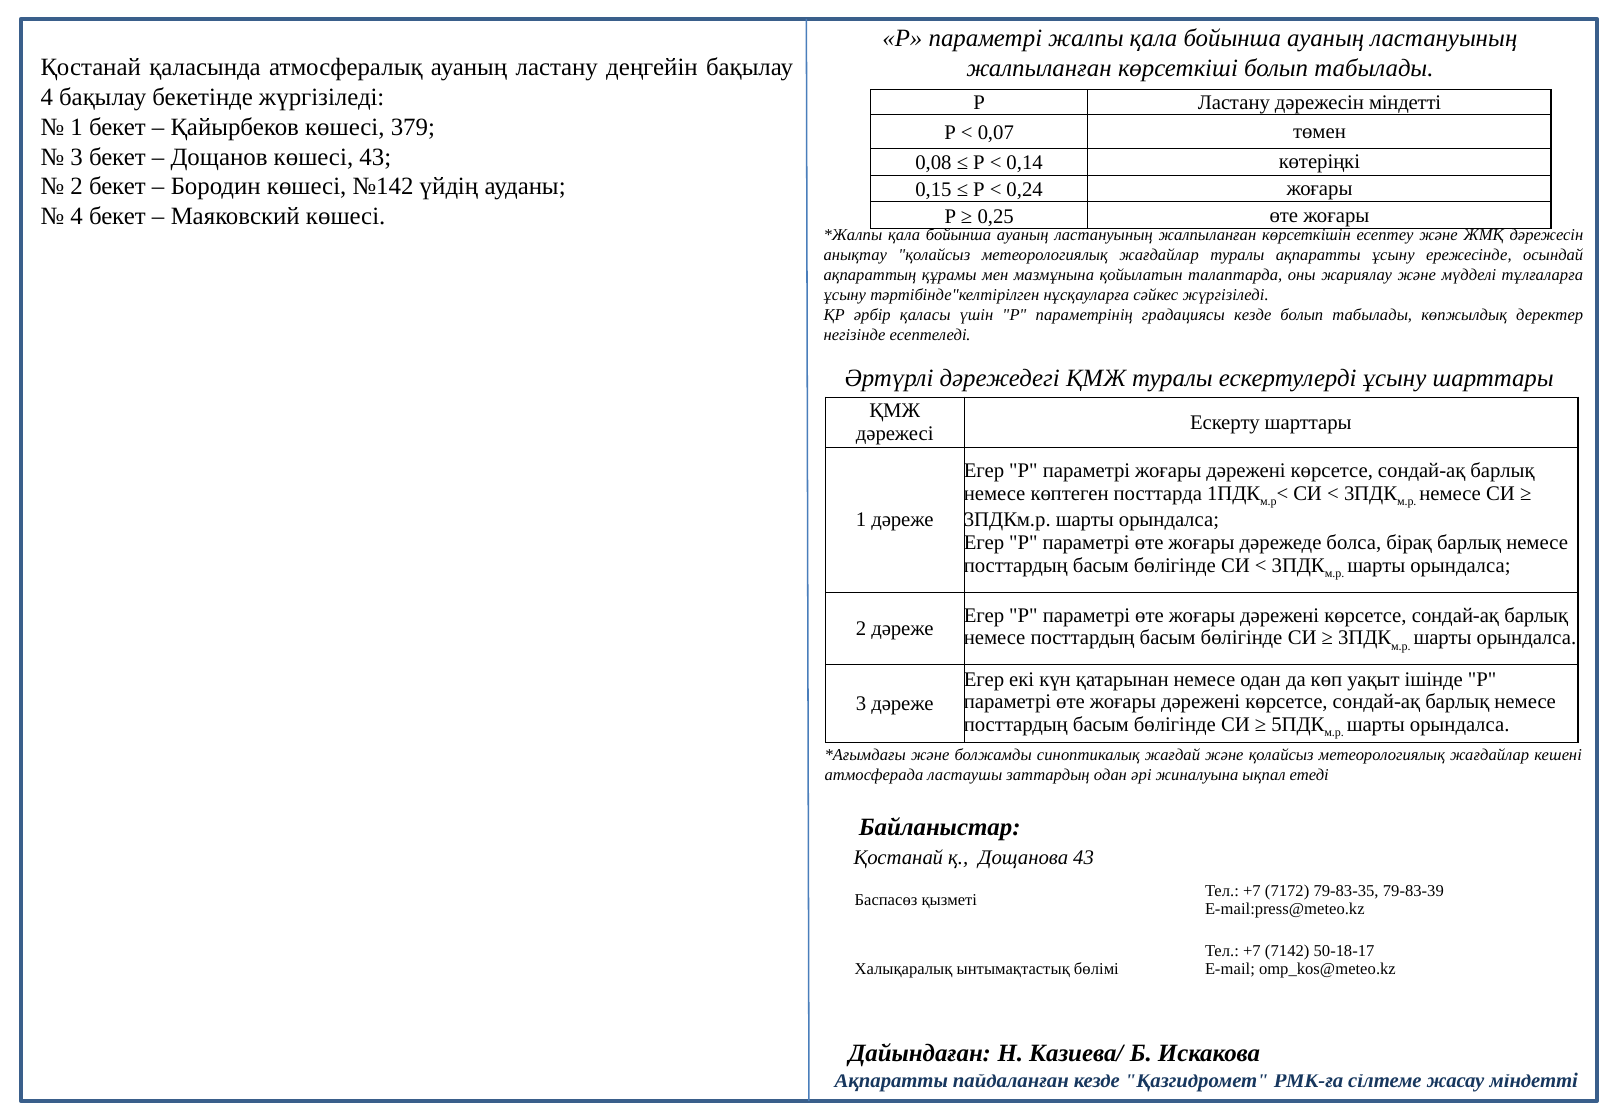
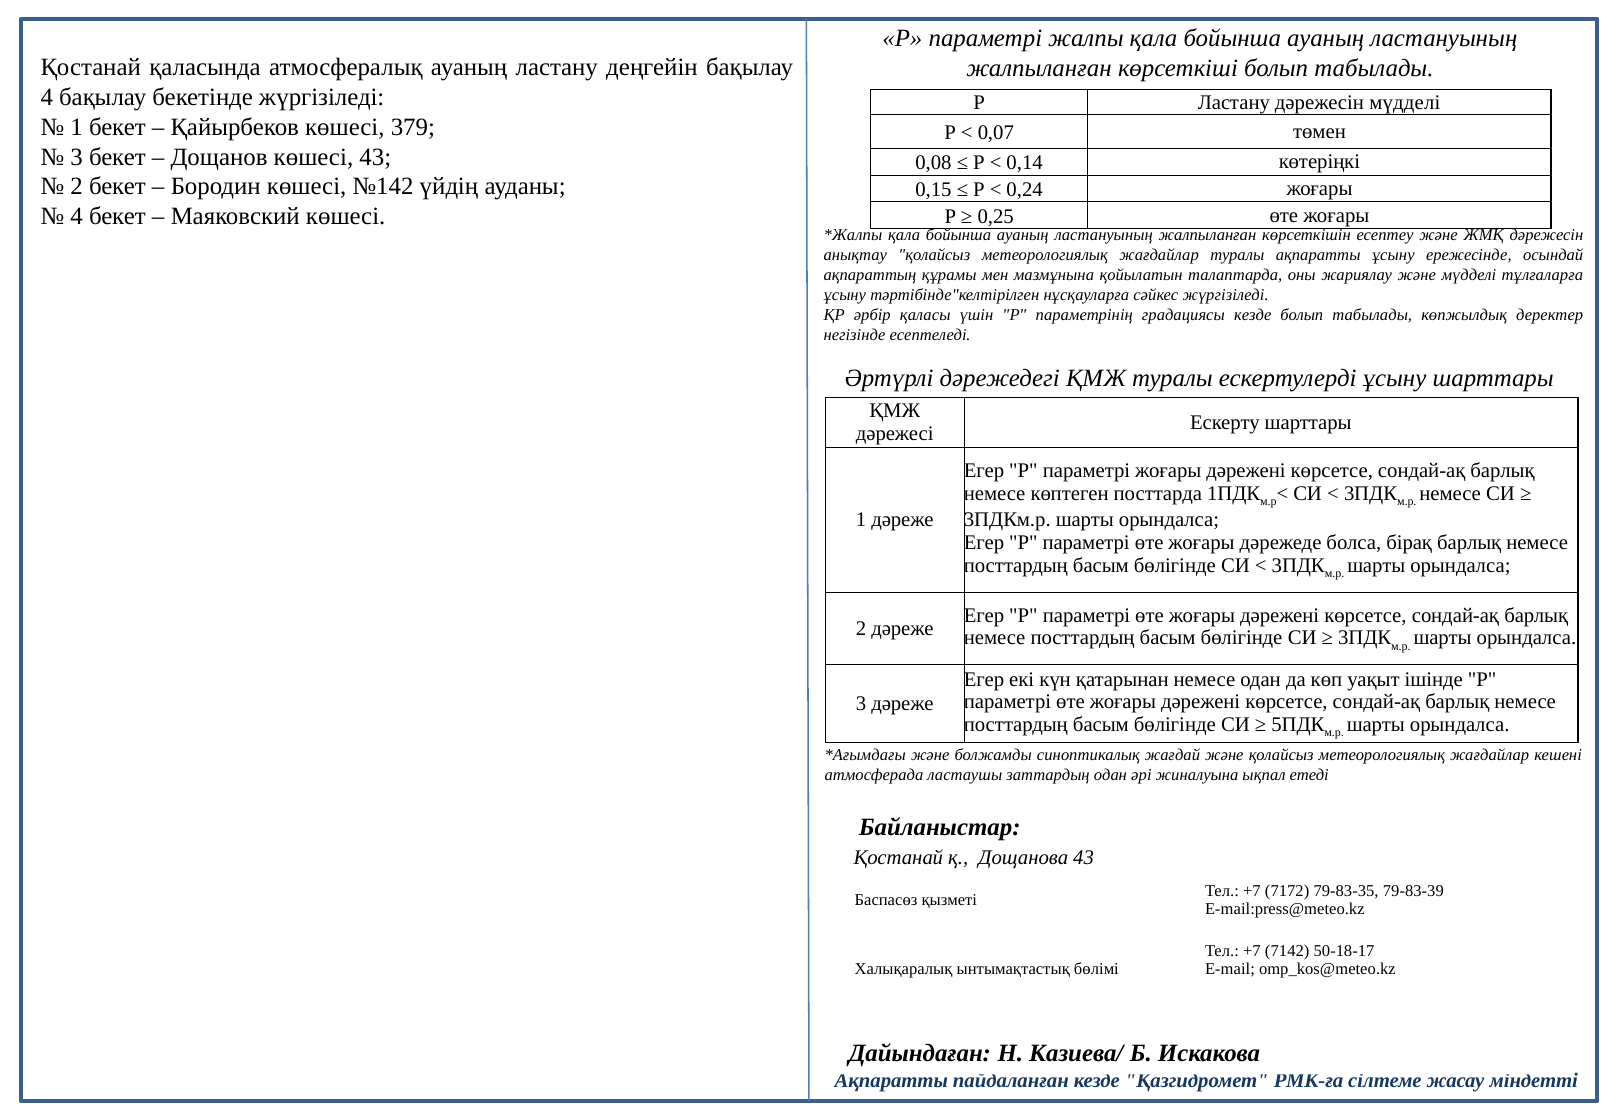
дәрежесін міндетті: міндетті -> мүдделі (1405, 102)
